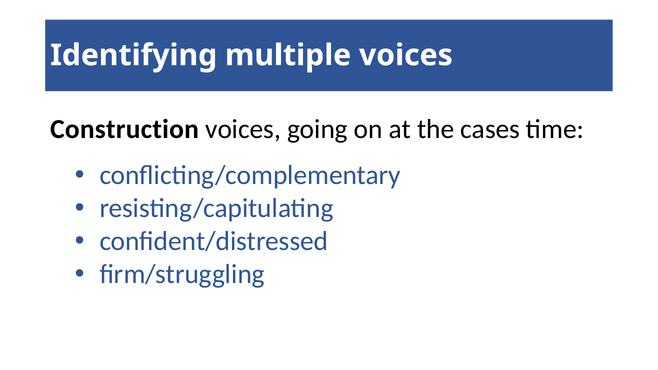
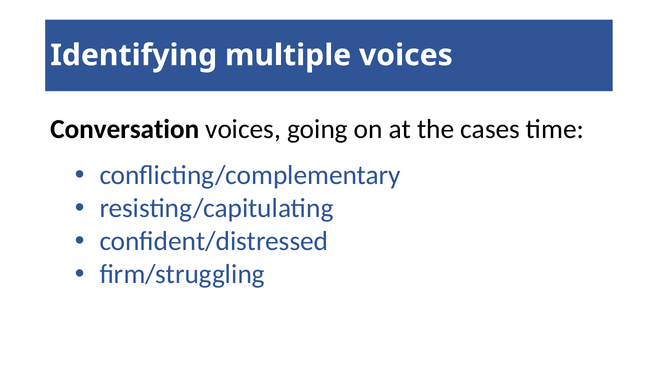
Construction: Construction -> Conversation (125, 129)
